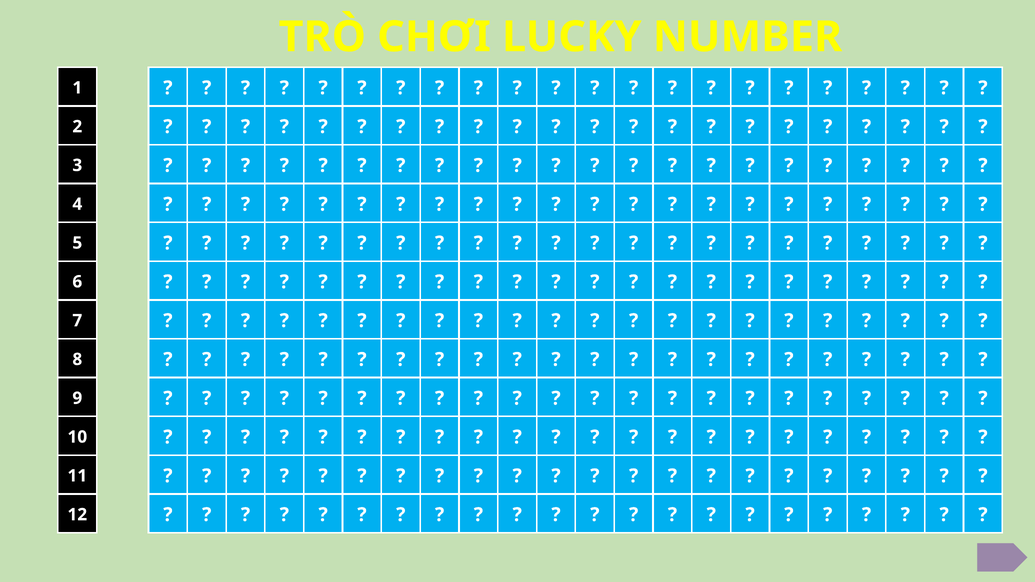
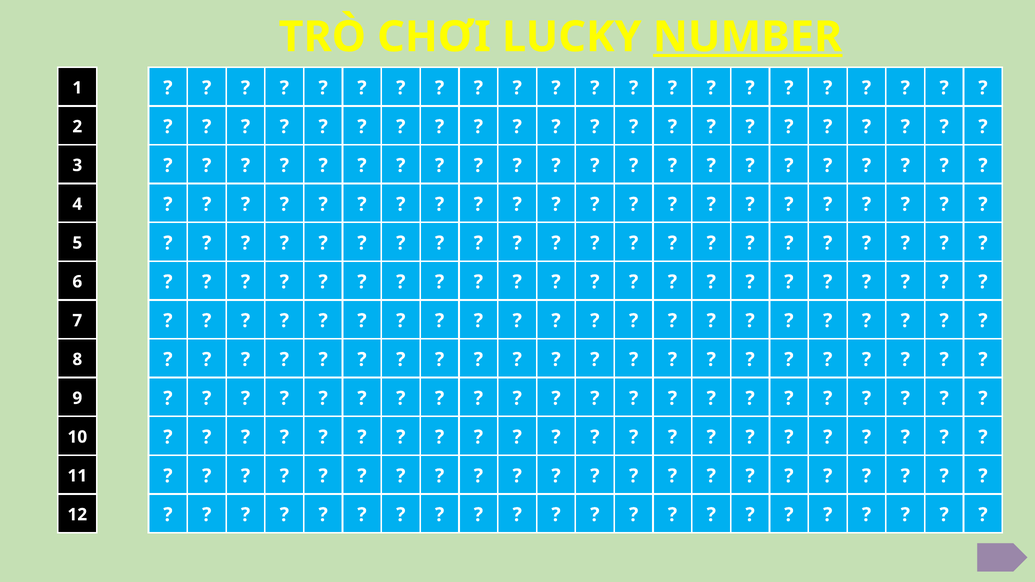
NUMBER underline: none -> present (748, 37)
